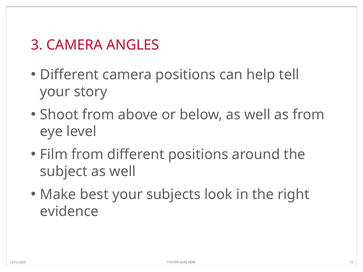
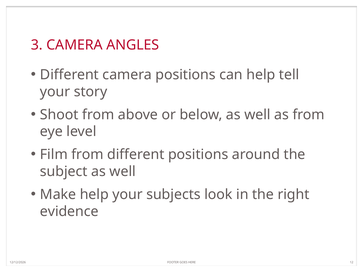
Make best: best -> help (94, 195)
